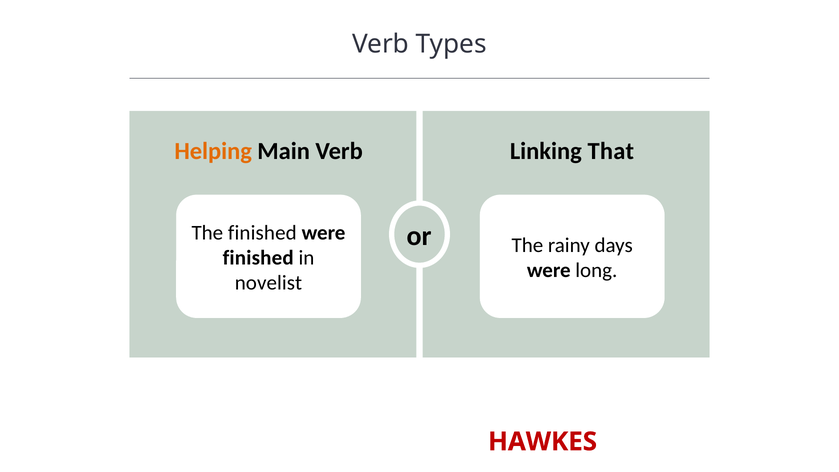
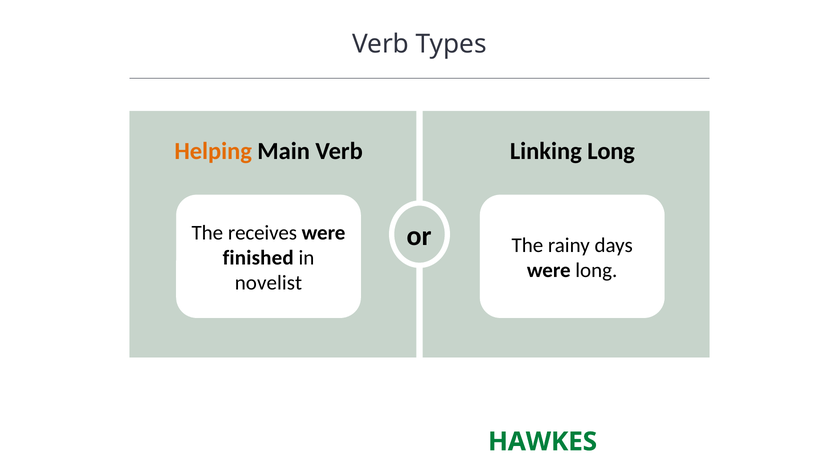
Linking That: That -> Long (611, 151)
The finished: finished -> receives (262, 233)
HAWKES colour: red -> green (543, 442)
